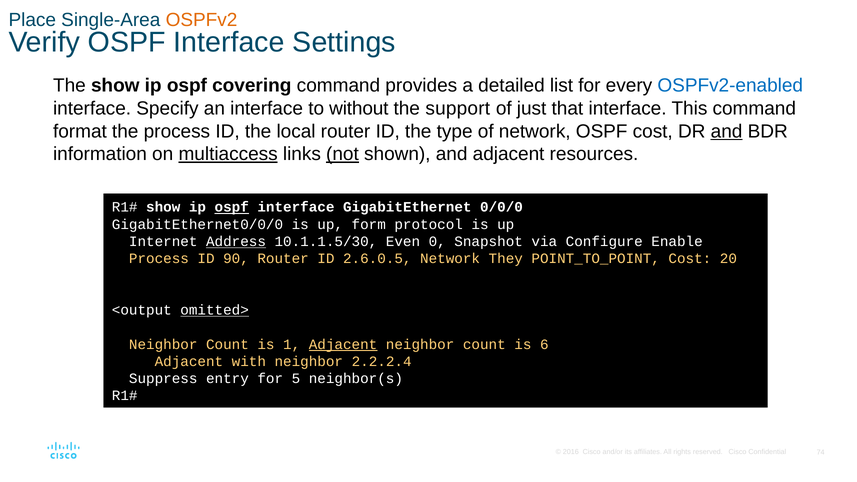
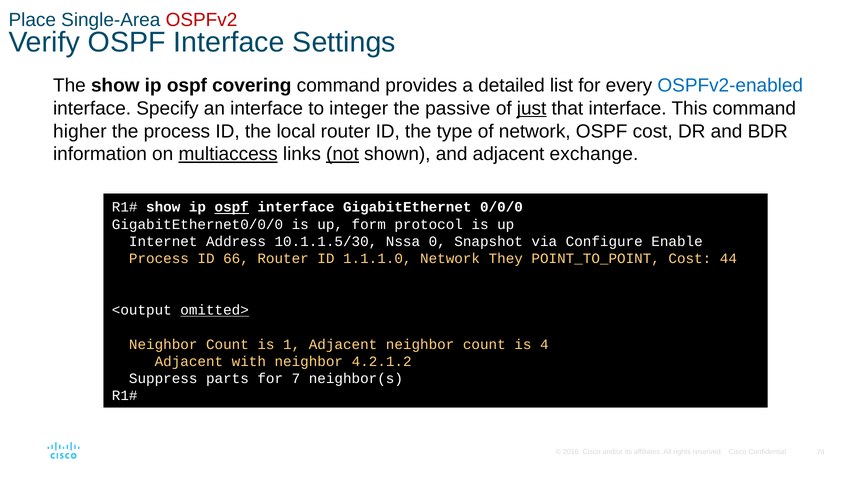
OSPFv2 colour: orange -> red (202, 20)
without: without -> integer (359, 108)
support: support -> passive (458, 108)
just underline: none -> present (532, 108)
format: format -> higher (80, 131)
and underline: present -> none (727, 131)
resources: resources -> exchange (594, 154)
Address underline: present -> none (236, 242)
Even: Even -> Nssa (403, 242)
90: 90 -> 66 (236, 259)
2.6.0.5: 2.6.0.5 -> 1.1.1.0 (377, 259)
20: 20 -> 44 (728, 259)
Adjacent underline: present -> none (343, 344)
6: 6 -> 4 (544, 344)
2.2.2.4: 2.2.2.4 -> 4.2.1.2 (382, 362)
entry: entry -> parts (227, 379)
5: 5 -> 7 (296, 379)
